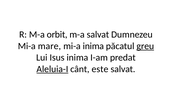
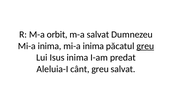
mare: mare -> inima (50, 46)
Aleluia-I underline: present -> none (52, 69)
cânt este: este -> greu (100, 69)
